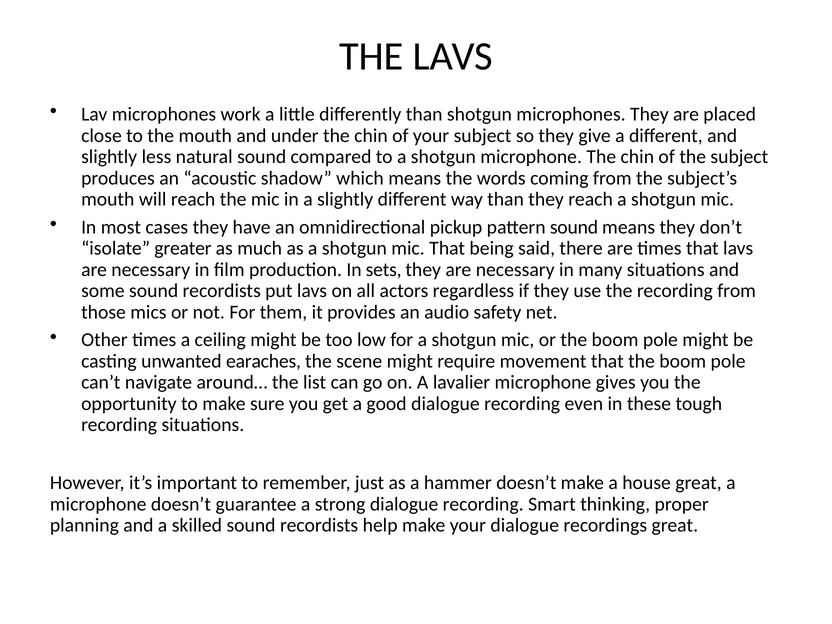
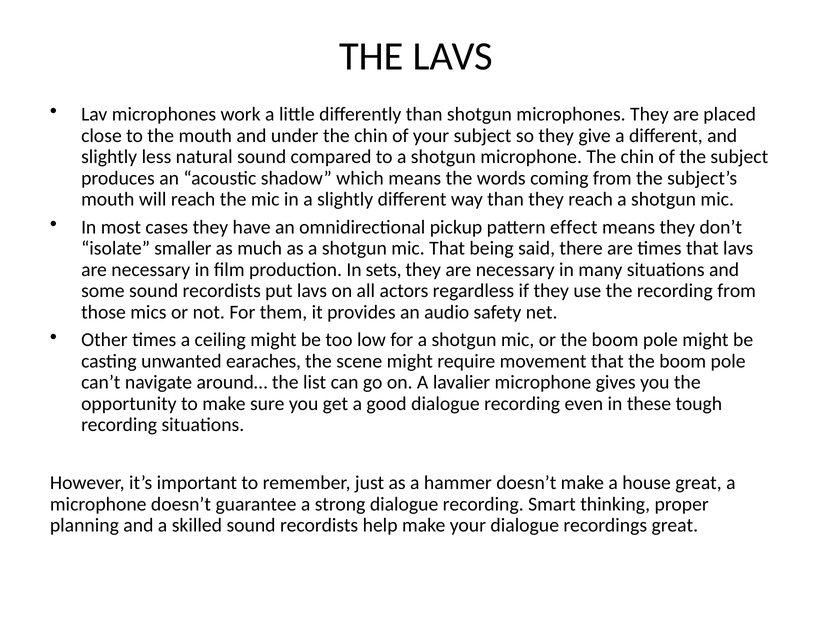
pattern sound: sound -> effect (574, 227)
greater: greater -> smaller (183, 248)
